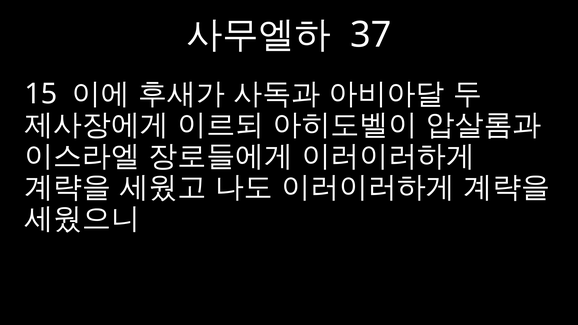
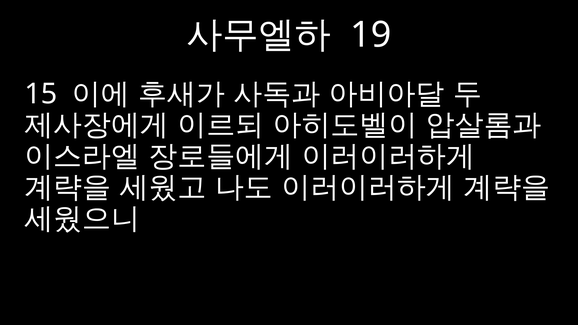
37: 37 -> 19 (371, 35)
